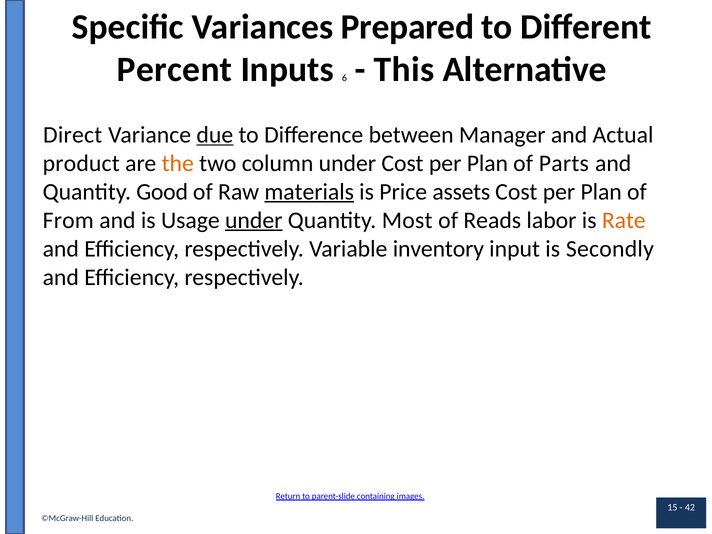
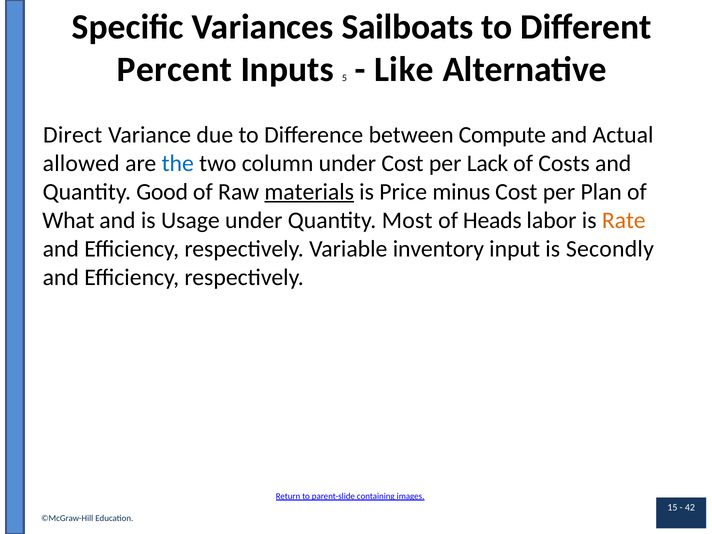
Prepared: Prepared -> Sailboats (407, 27)
6: 6 -> 5 (344, 78)
This: This -> Like (404, 70)
due underline: present -> none (215, 135)
Manager: Manager -> Compute (502, 135)
product: product -> allowed (81, 163)
the colour: orange -> blue (178, 163)
Plan: Plan -> Lack (487, 163)
Parts: Parts -> Costs (564, 163)
assets: assets -> minus (461, 192)
From: From -> What (68, 220)
under underline: present -> none (254, 220)
Reads: Reads -> Heads (492, 220)
